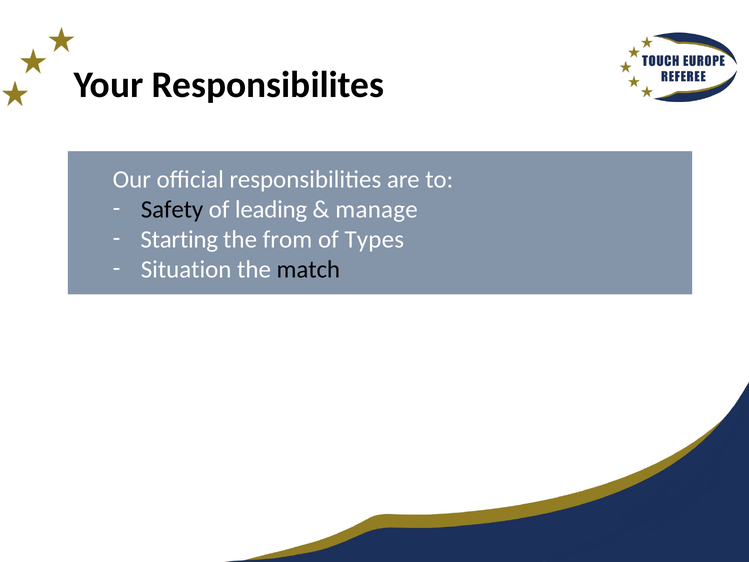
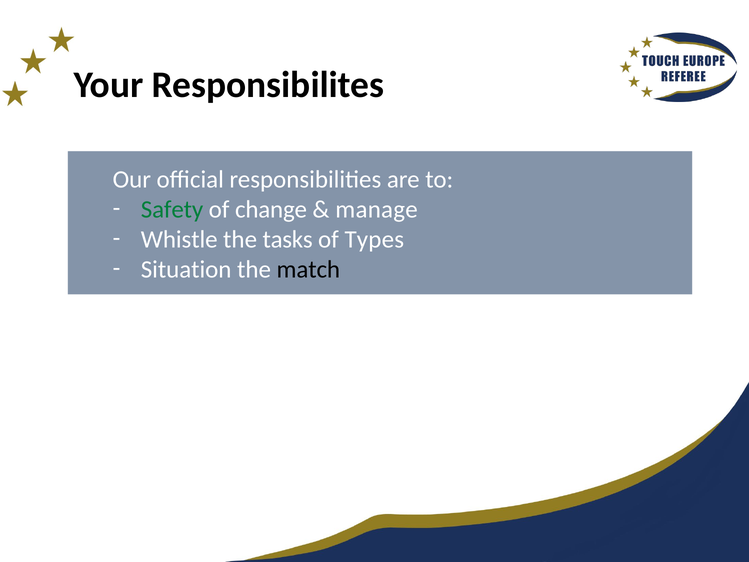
Safety colour: black -> green (172, 209)
leading: leading -> change (271, 209)
Starting: Starting -> Whistle (179, 239)
from: from -> tasks (288, 239)
